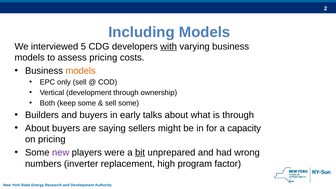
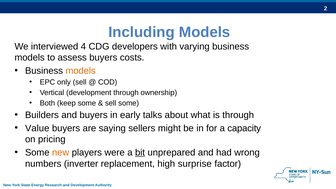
5: 5 -> 4 (83, 46)
with underline: present -> none (169, 46)
assess pricing: pricing -> buyers (103, 58)
About: About -> Value (37, 128)
new colour: purple -> orange (61, 152)
program: program -> surprise (195, 164)
